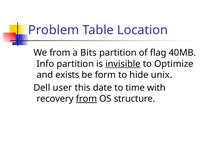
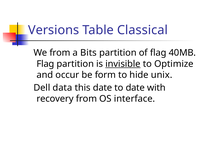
Problem: Problem -> Versions (54, 30)
Location: Location -> Classical (142, 30)
Info: Info -> Flag (45, 64)
exists: exists -> occur (67, 75)
user: user -> data (62, 88)
to time: time -> date (135, 88)
from underline: present -> none (86, 99)
structure: structure -> interface (135, 99)
